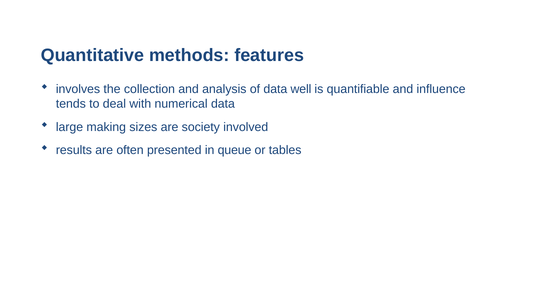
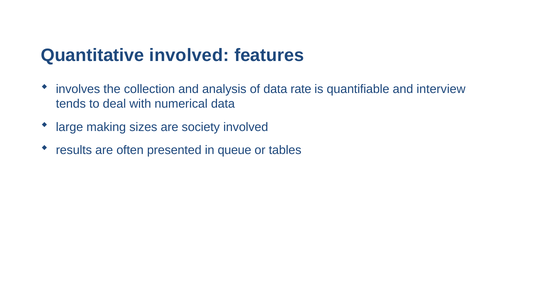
Quantitative methods: methods -> involved (189, 55)
well: well -> rate (301, 89)
influence: influence -> interview (441, 89)
